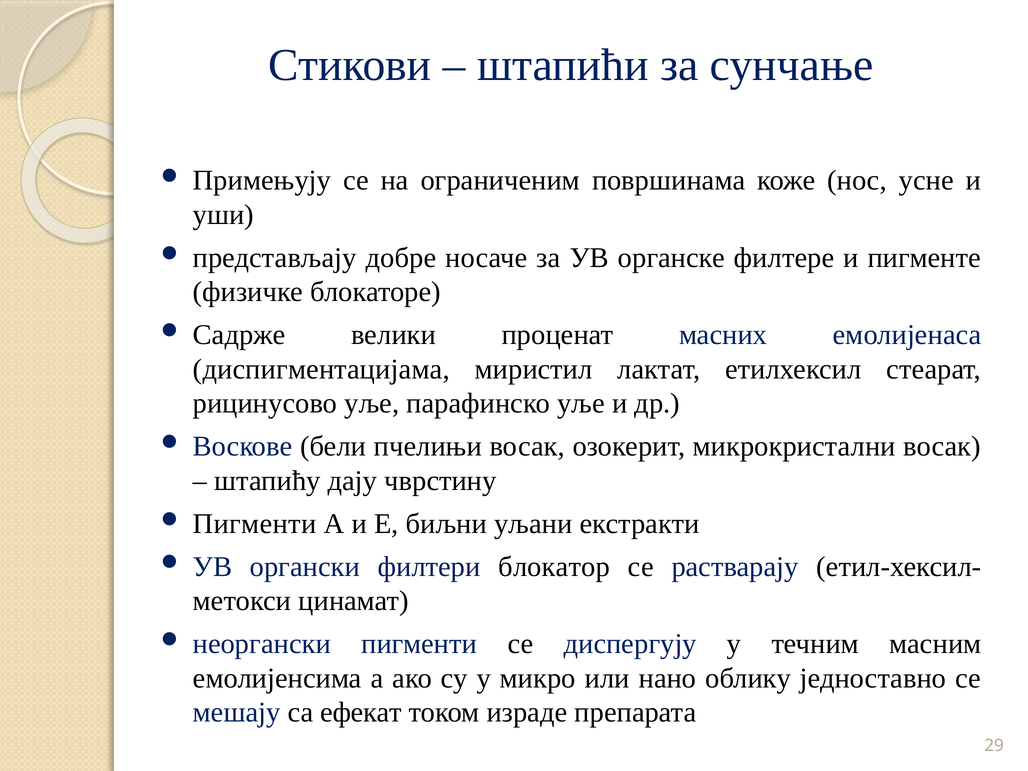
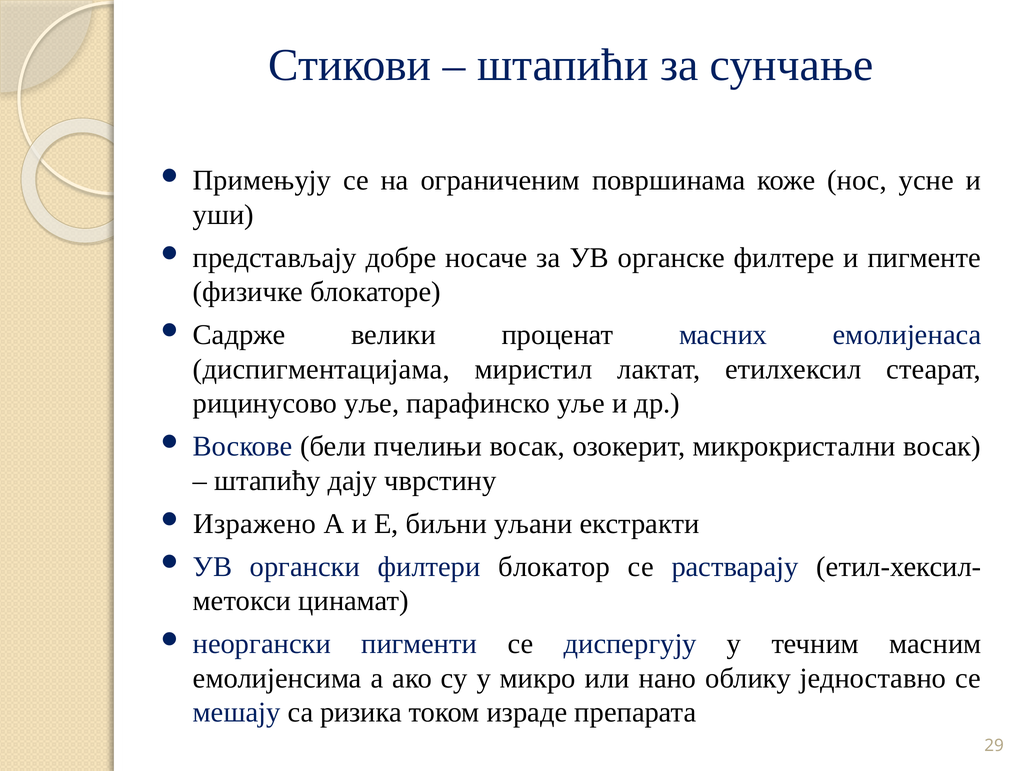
Пигменти: Пигменти -> Изражено (255, 524)
ефекат: ефекат -> ризика (361, 712)
